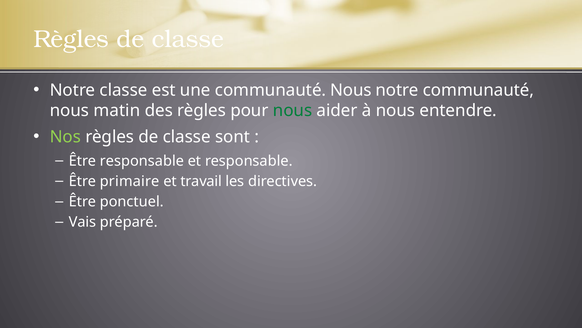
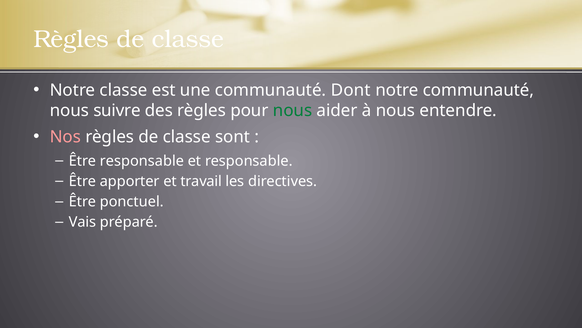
une communauté Nous: Nous -> Dont (351, 90)
matin: matin -> suivre (117, 110)
Nos colour: light green -> pink (65, 136)
primaire: primaire -> apporter (130, 181)
